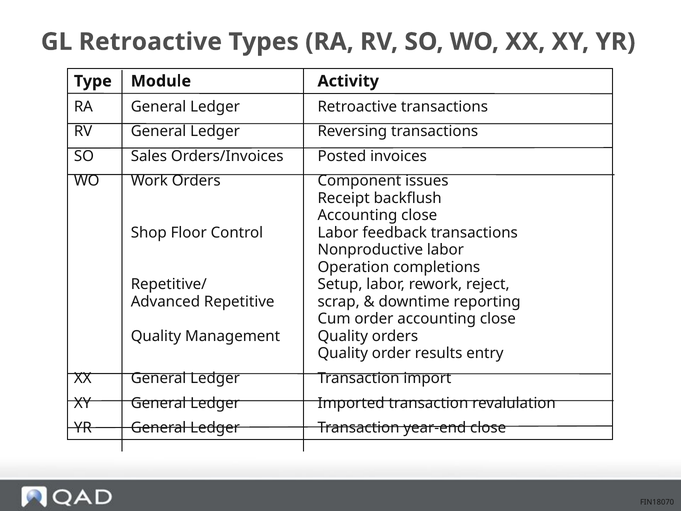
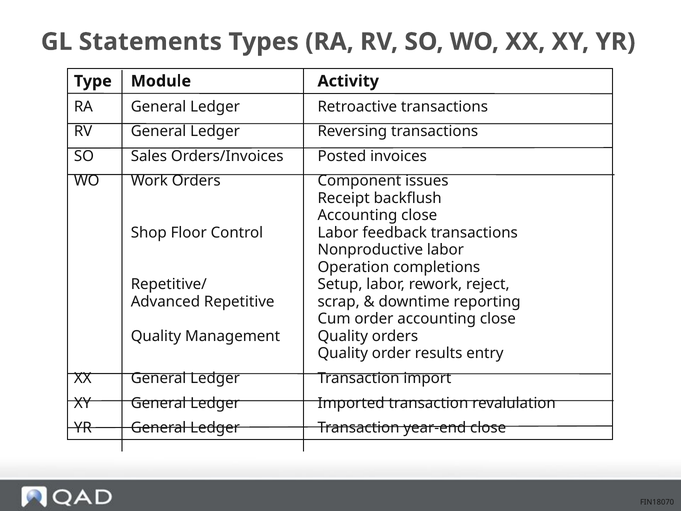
GL Retroactive: Retroactive -> Statements (150, 42)
